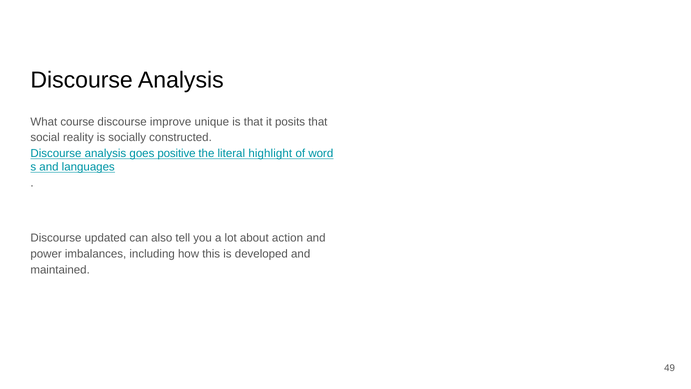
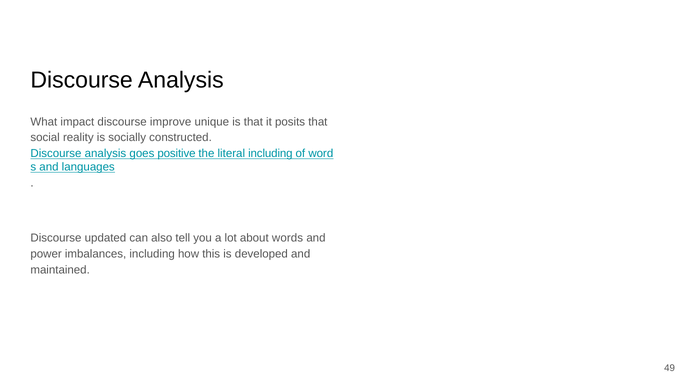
course: course -> impact (77, 122)
literal highlight: highlight -> including (270, 153)
action: action -> words (288, 238)
